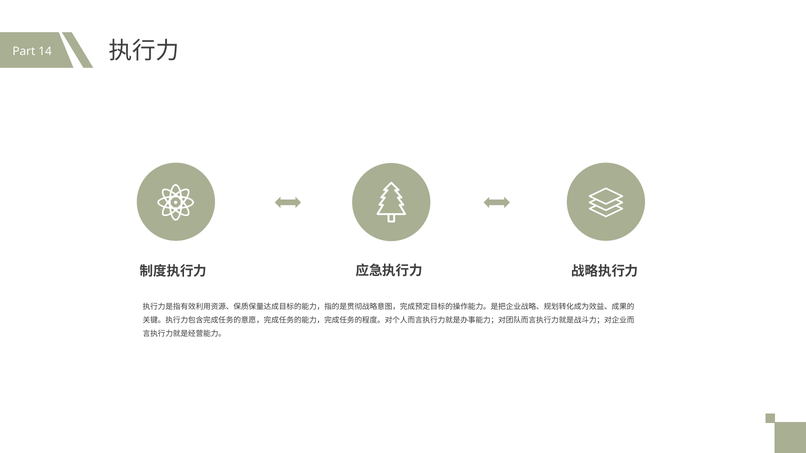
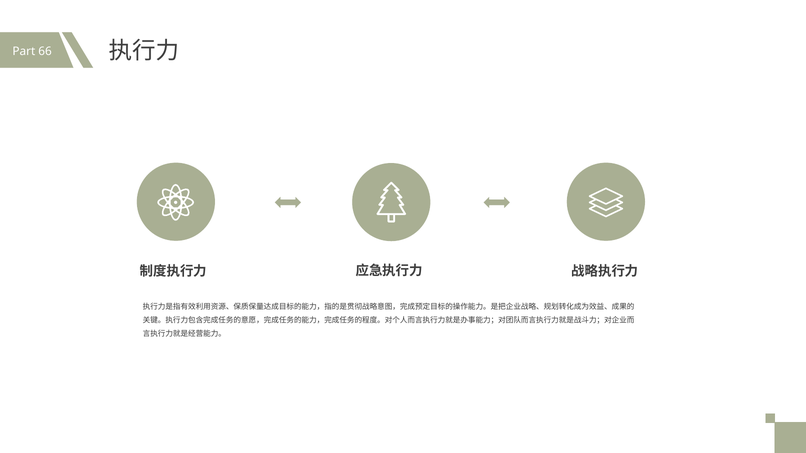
14: 14 -> 66 (45, 51)
